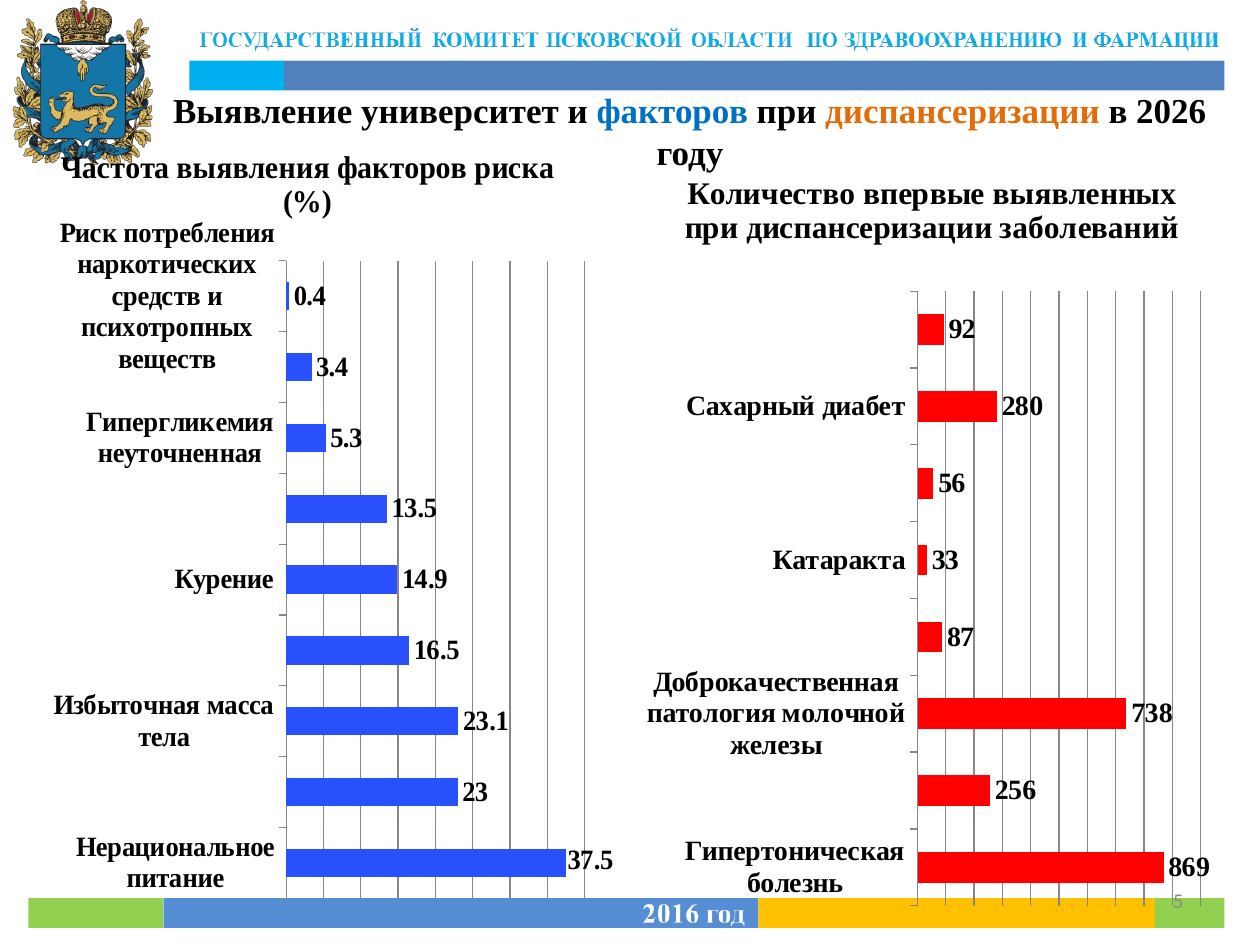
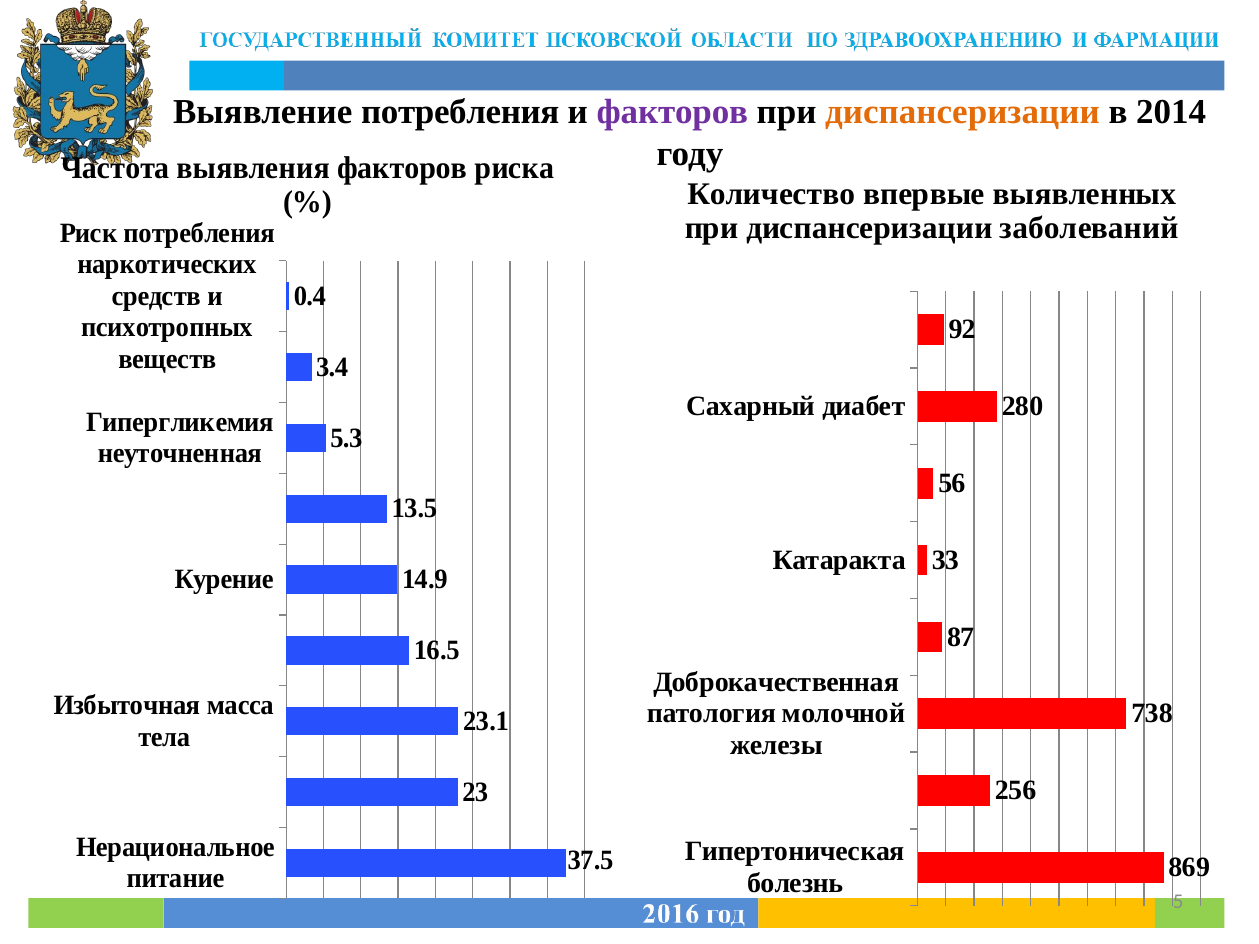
Выявление университет: университет -> потребления (460, 112)
факторов colour: blue -> purple (672, 112)
2026: 2026 -> 2014 (1171, 112)
